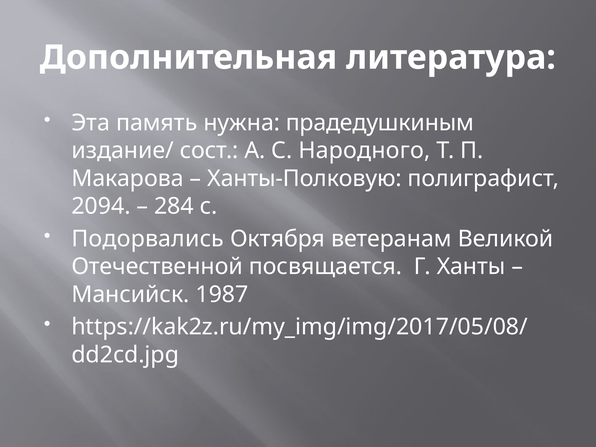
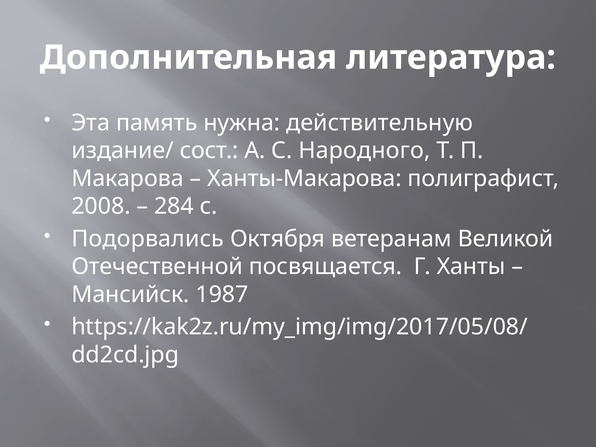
прадедушкиным: прадедушкиным -> действительную (380, 123)
Ханты-Полковую: Ханты-Полковую -> Ханты-Макарова (304, 178)
2094: 2094 -> 2008 (101, 206)
